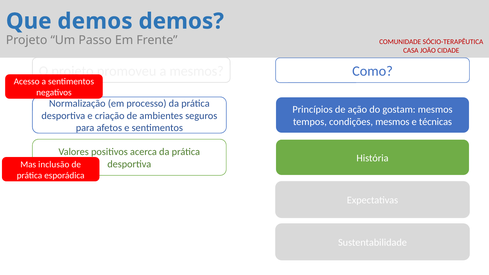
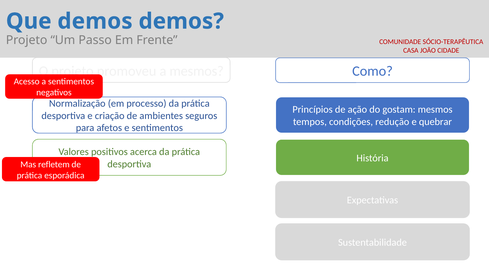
condições mesmos: mesmos -> redução (392, 122)
técnicas: técnicas -> quebrar (435, 122)
inclusão: inclusão -> refletem (54, 164)
